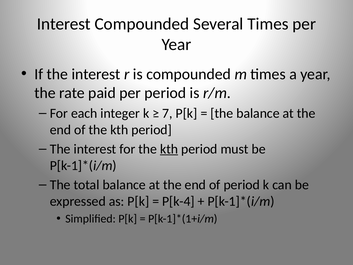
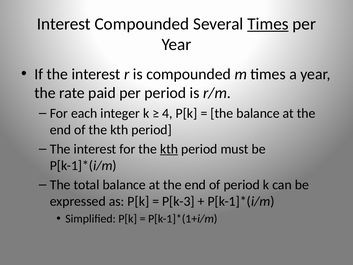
Times underline: none -> present (268, 24)
7: 7 -> 4 (167, 113)
P[k-4: P[k-4 -> P[k-3 (178, 201)
